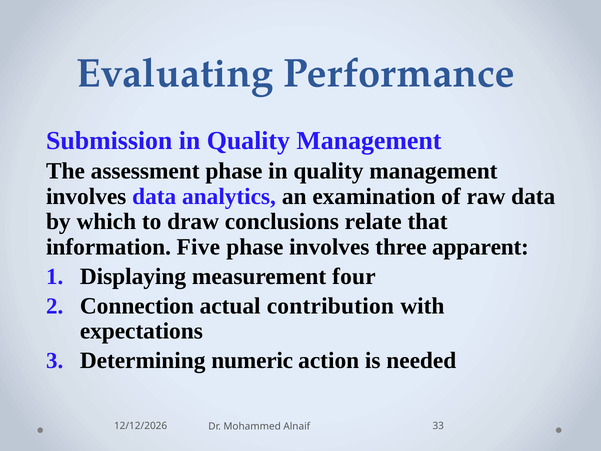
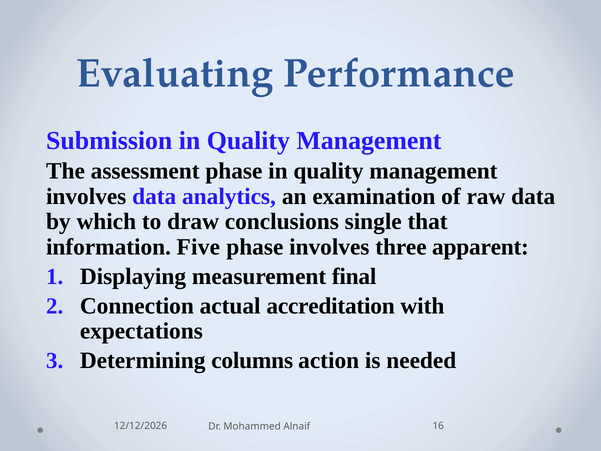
relate: relate -> single (373, 222)
four: four -> final (354, 276)
contribution: contribution -> accreditation (331, 306)
numeric: numeric -> columns (252, 360)
33: 33 -> 16 (438, 426)
